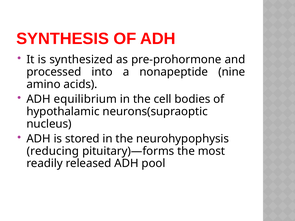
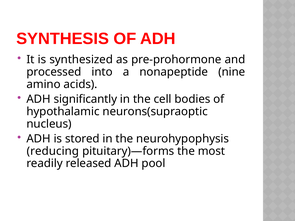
equilibrium: equilibrium -> significantly (85, 99)
